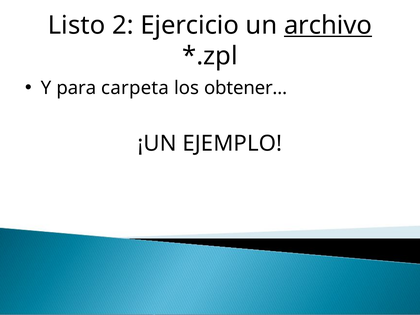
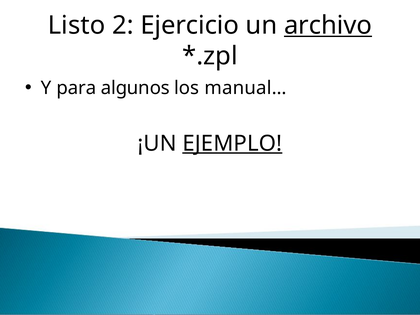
carpeta: carpeta -> algunos (135, 88)
obtener…: obtener… -> manual… (246, 88)
EJEMPLO underline: none -> present (232, 143)
